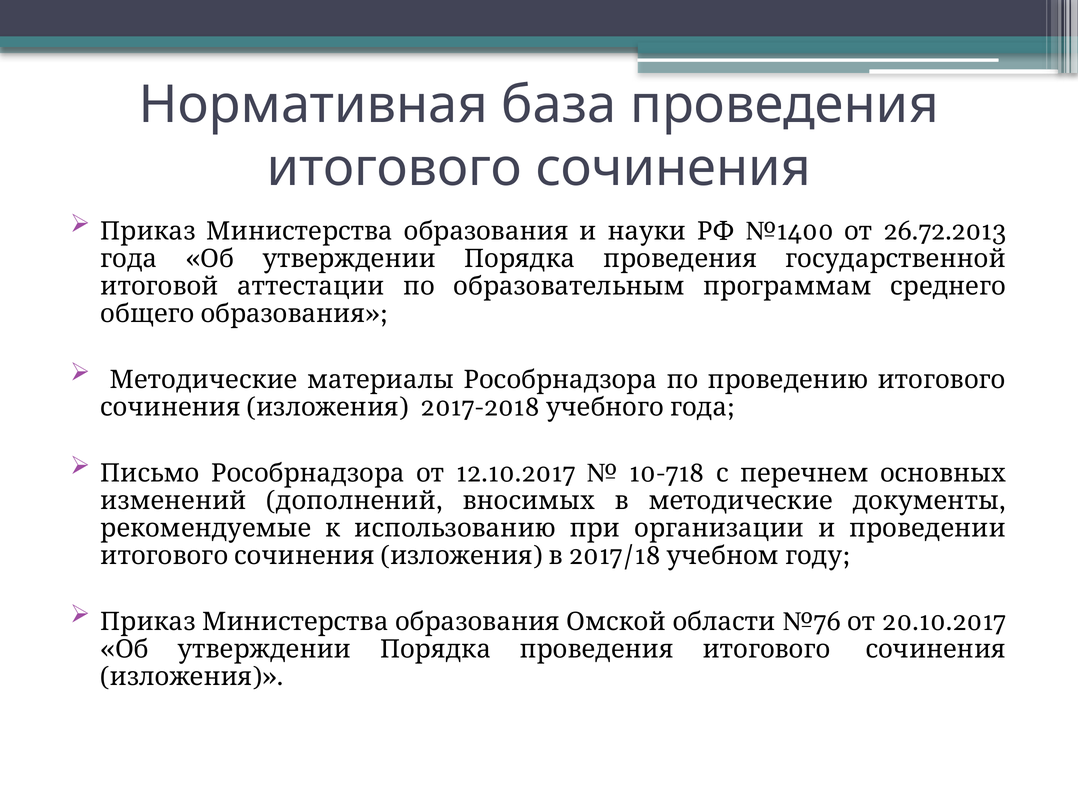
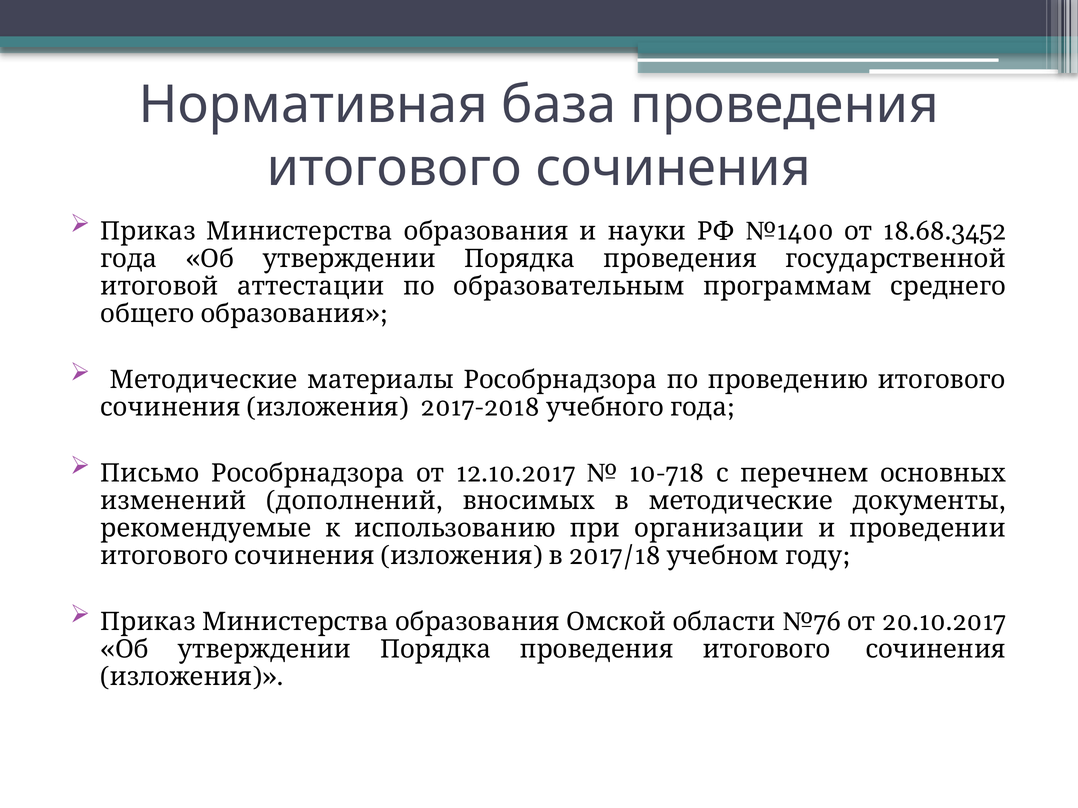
26.72.2013: 26.72.2013 -> 18.68.3452 (945, 231)
